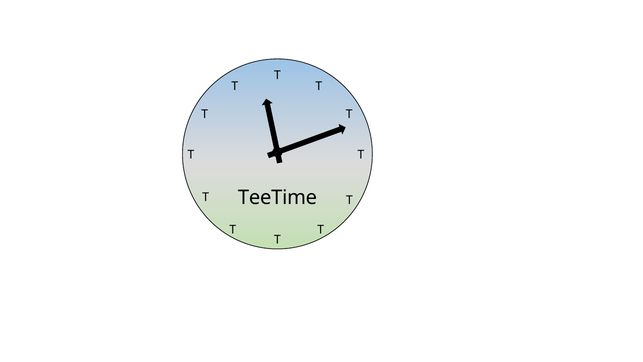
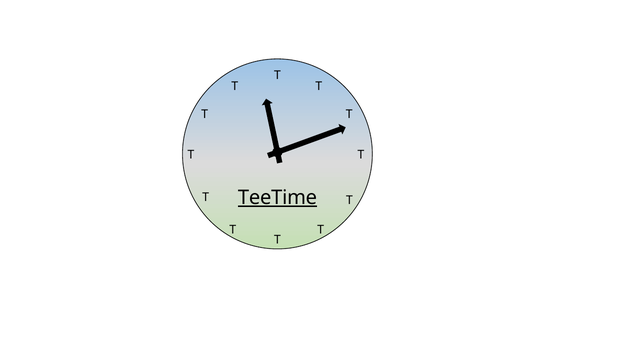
TeeTime underline: none -> present (278, 197)
